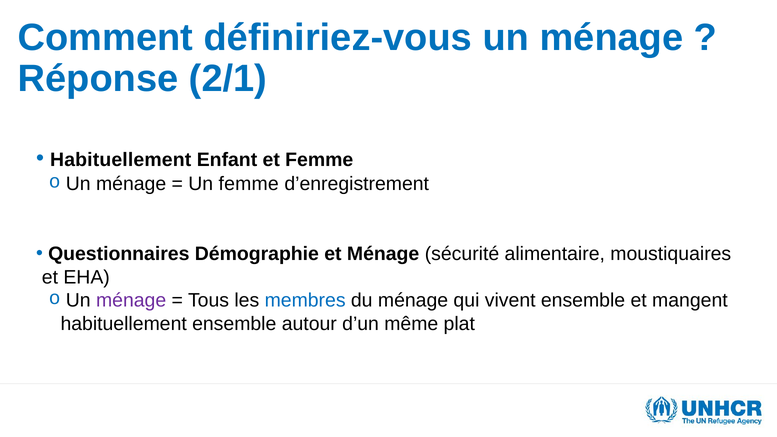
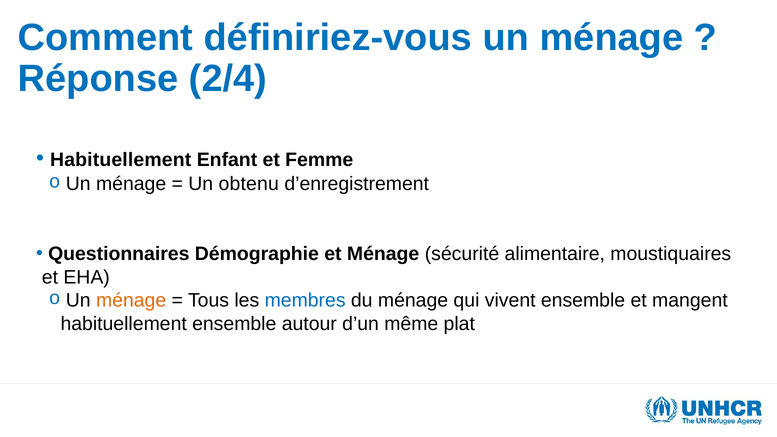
2/1: 2/1 -> 2/4 (228, 79)
Un femme: femme -> obtenu (249, 184)
ménage colour: purple -> orange (131, 301)
